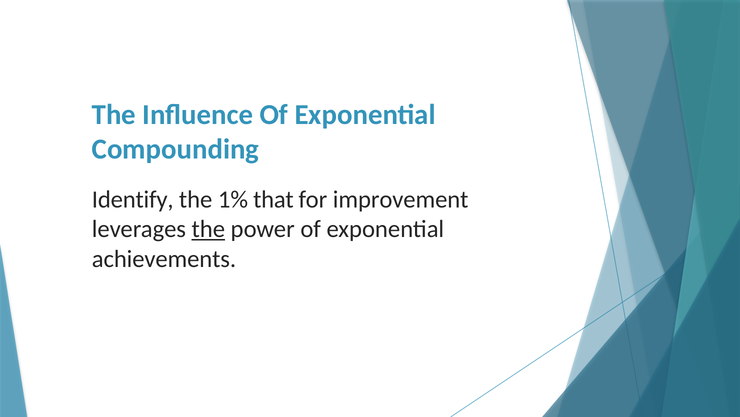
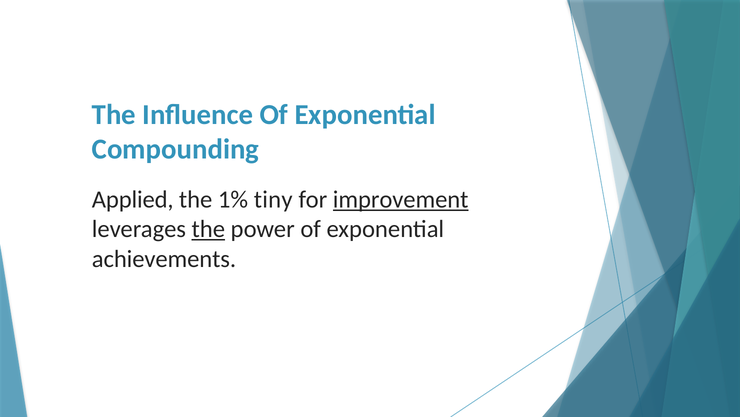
Identify: Identify -> Applied (133, 199)
that: that -> tiny (273, 199)
improvement underline: none -> present (401, 199)
